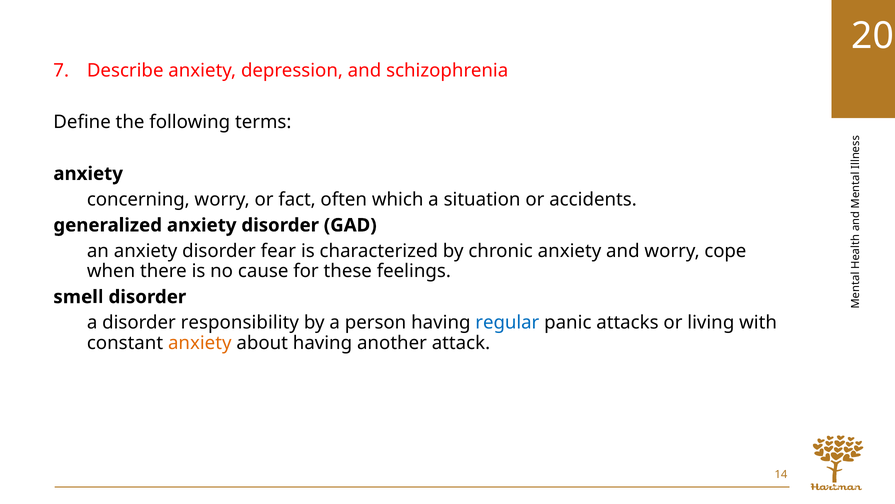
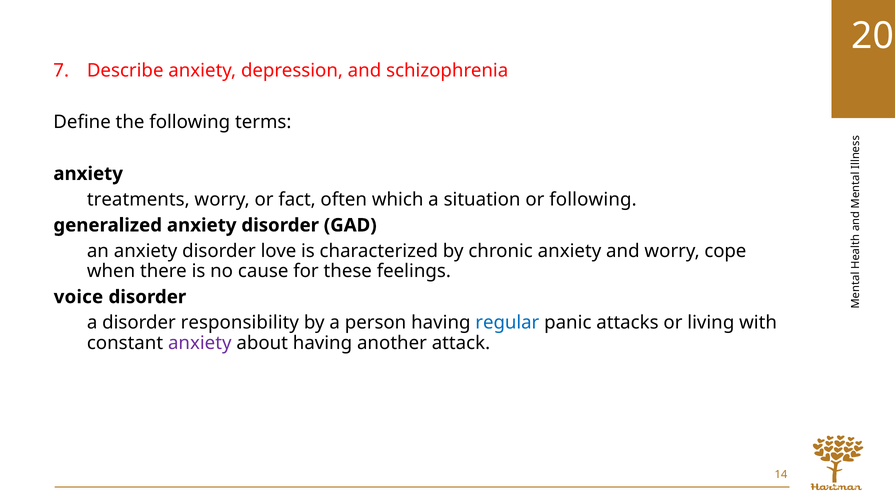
concerning: concerning -> treatments (138, 199)
or accidents: accidents -> following (593, 199)
fear: fear -> love (278, 251)
smell: smell -> voice (78, 297)
anxiety colour: orange -> purple (200, 343)
